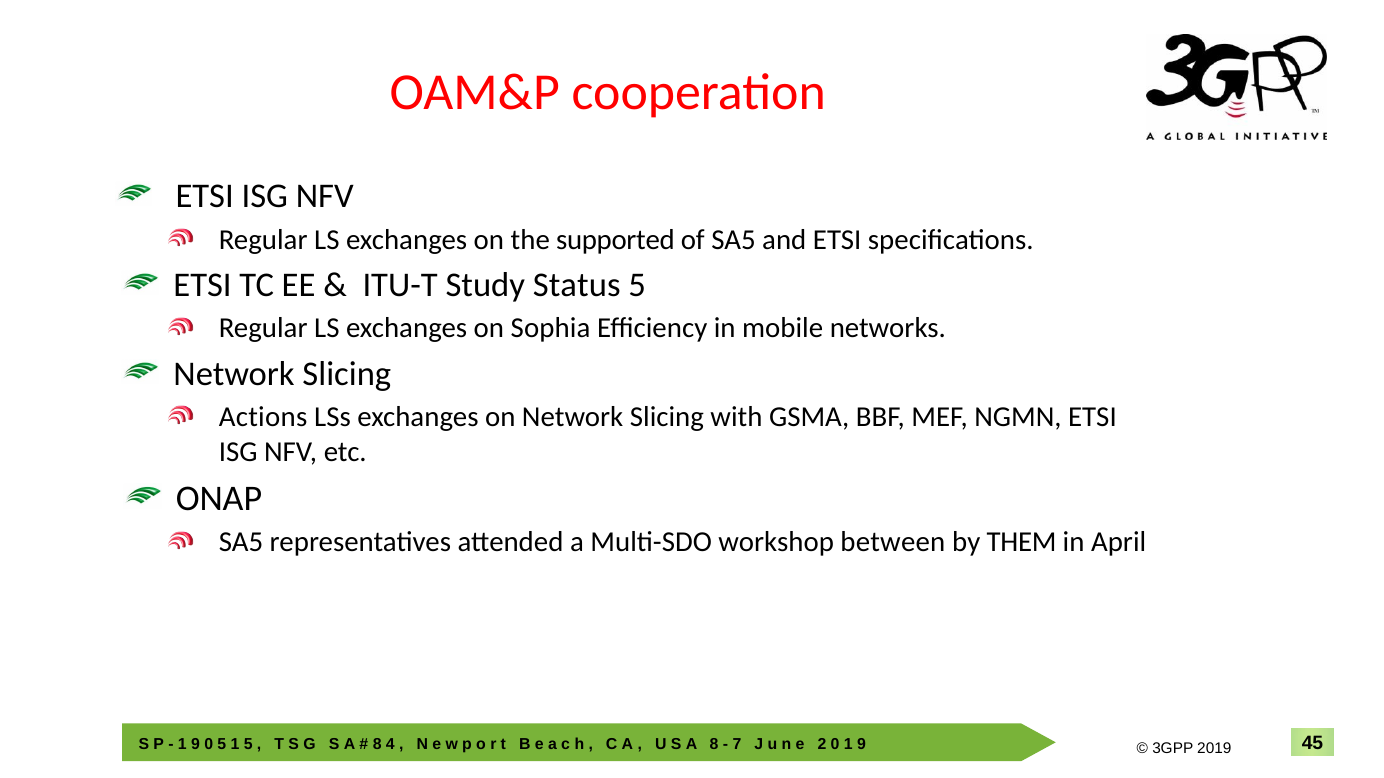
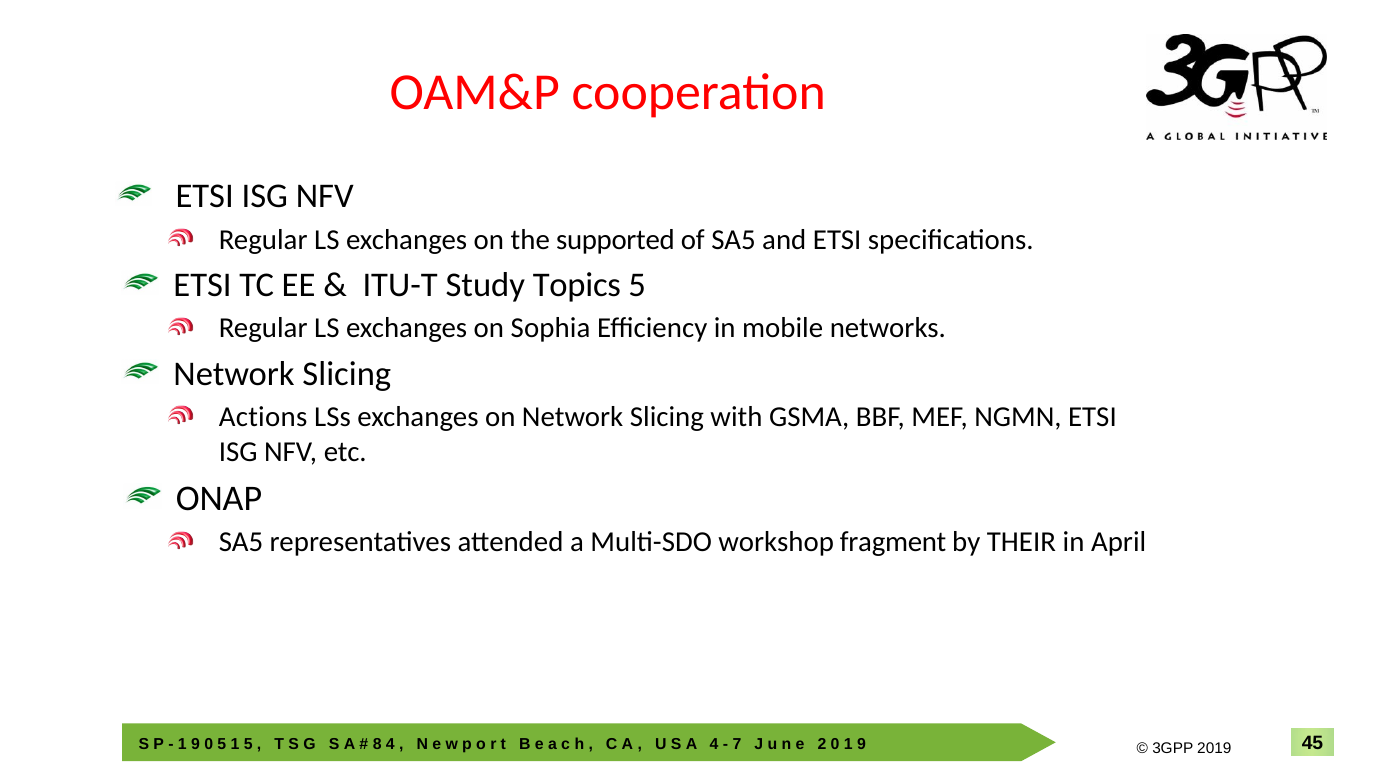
Status: Status -> Topics (577, 285)
between: between -> fragment (893, 543)
THEM: THEM -> THEIR (1021, 543)
A 8: 8 -> 4 (714, 745)
